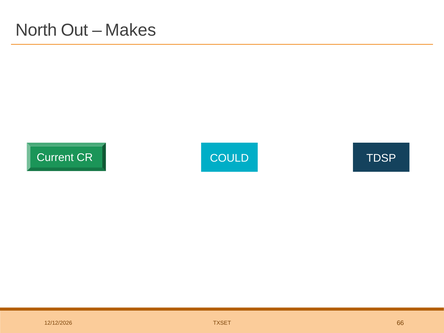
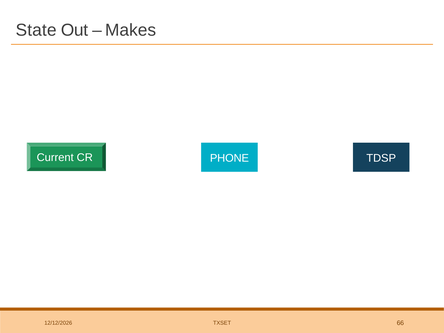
North: North -> State (36, 30)
COULD: COULD -> PHONE (229, 158)
